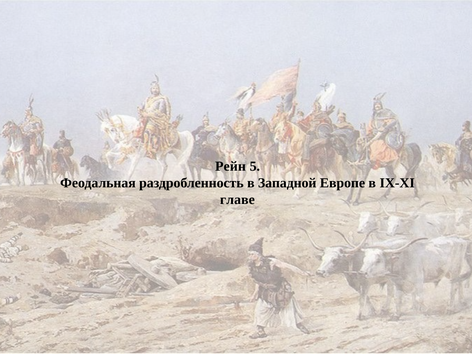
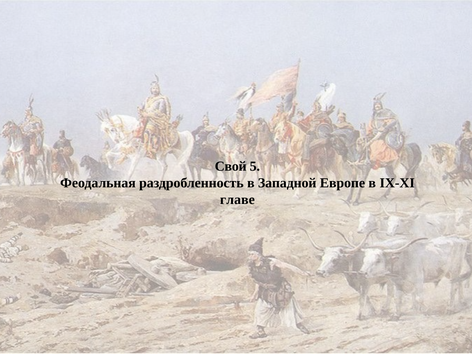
Рейн: Рейн -> Свой (231, 166)
